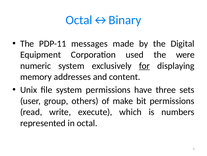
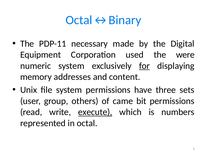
messages: messages -> necessary (90, 43)
make: make -> came (123, 100)
execute underline: none -> present (95, 112)
